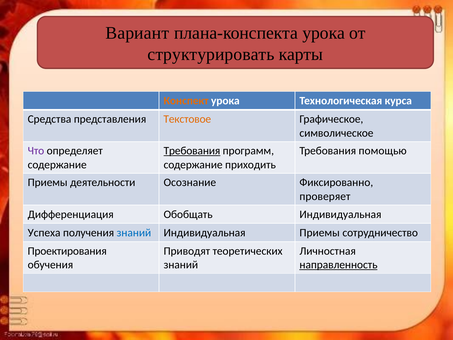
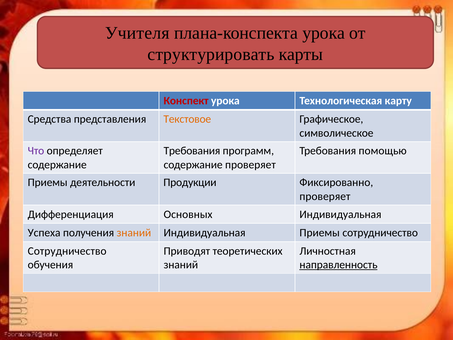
Вариант: Вариант -> Учителя (137, 33)
Конспект colour: orange -> red (186, 101)
курса: курса -> карту (398, 101)
Требования underline: present -> none (192, 151)
содержание приходить: приходить -> проверяет (250, 165)
Осознание: Осознание -> Продукции (190, 182)
Обобщать: Обобщать -> Основных (188, 214)
знаний colour: blue -> orange (134, 233)
Проектирования: Проектирования -> Сотрудничество (67, 251)
